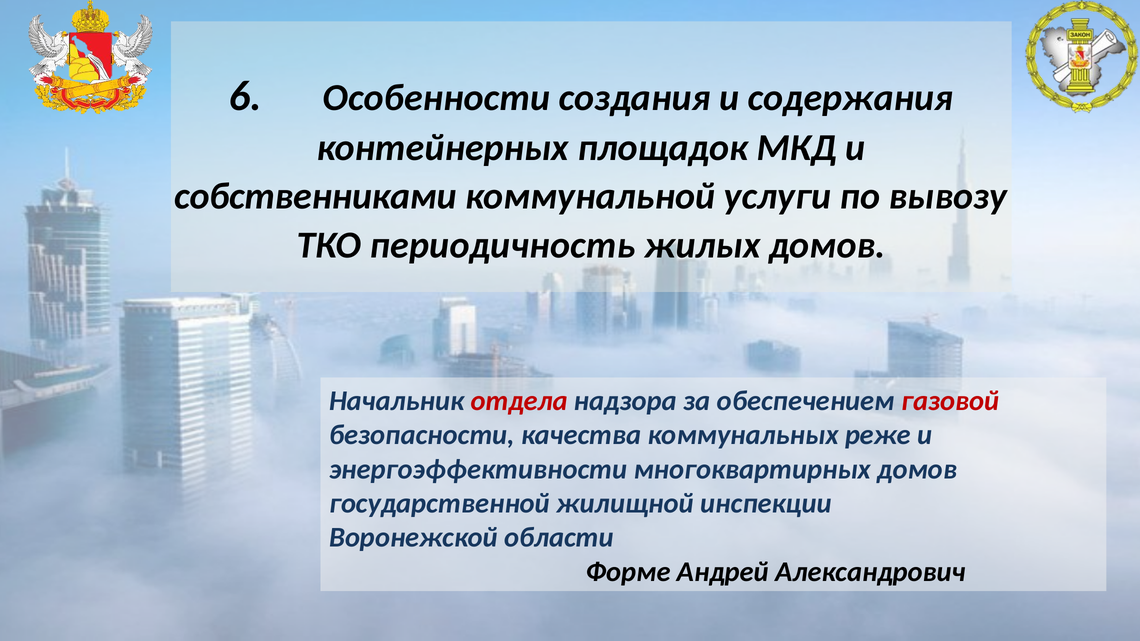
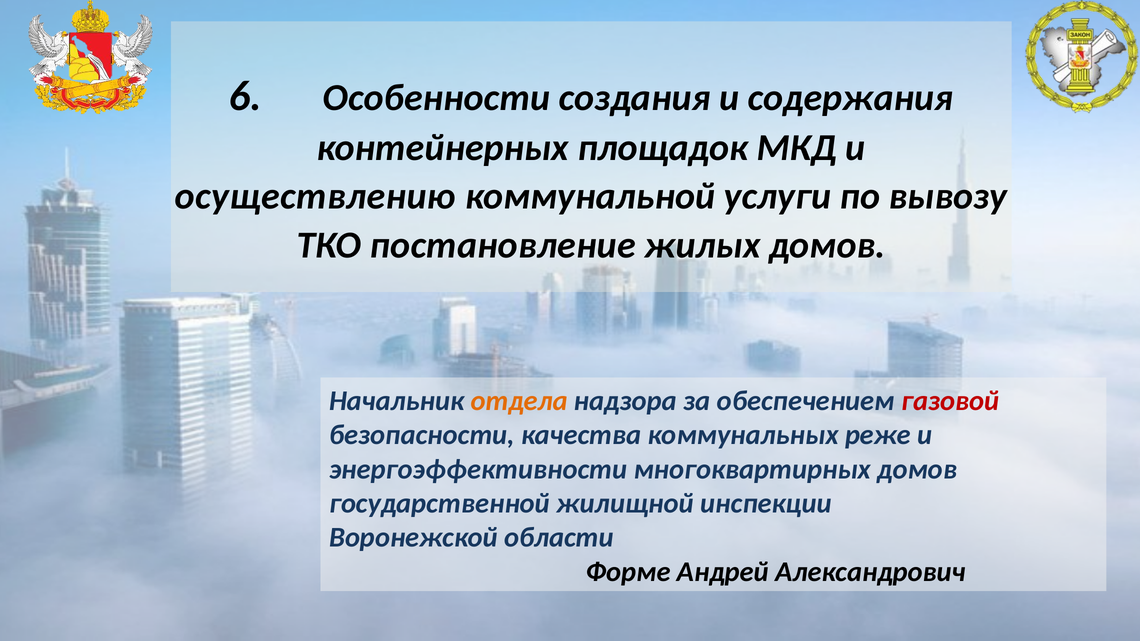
собственниками: собственниками -> осуществлению (315, 196)
периодичность: периодичность -> постановление (503, 245)
отдела colour: red -> orange (519, 401)
